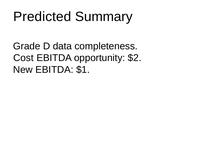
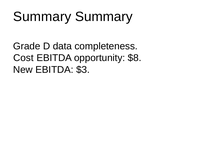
Predicted: Predicted -> Summary (42, 17)
$2: $2 -> $8 (135, 58)
$1: $1 -> $3 (83, 70)
